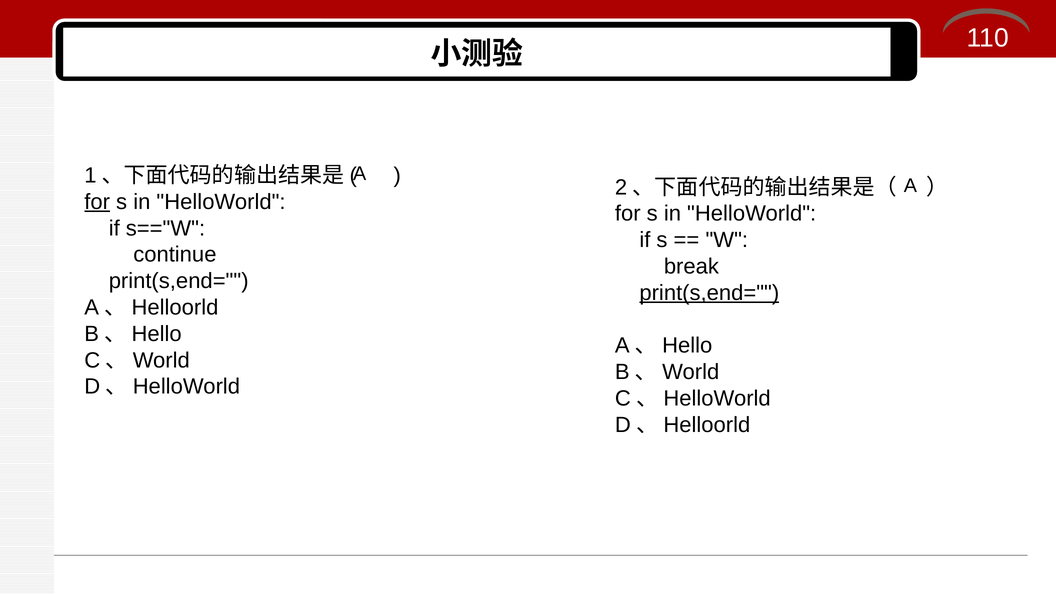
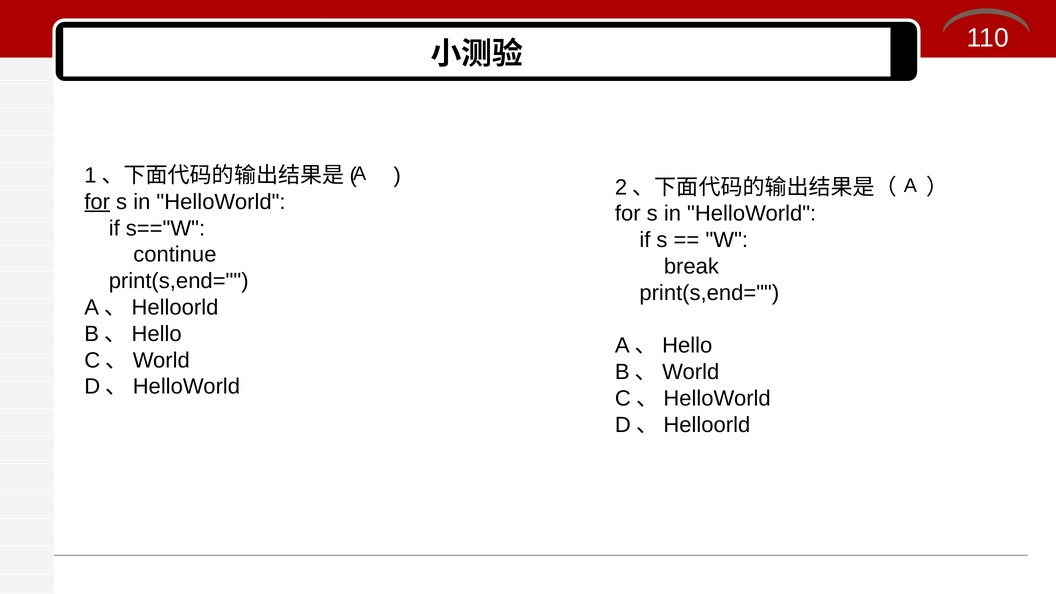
print(s,end= underline: present -> none (709, 293)
